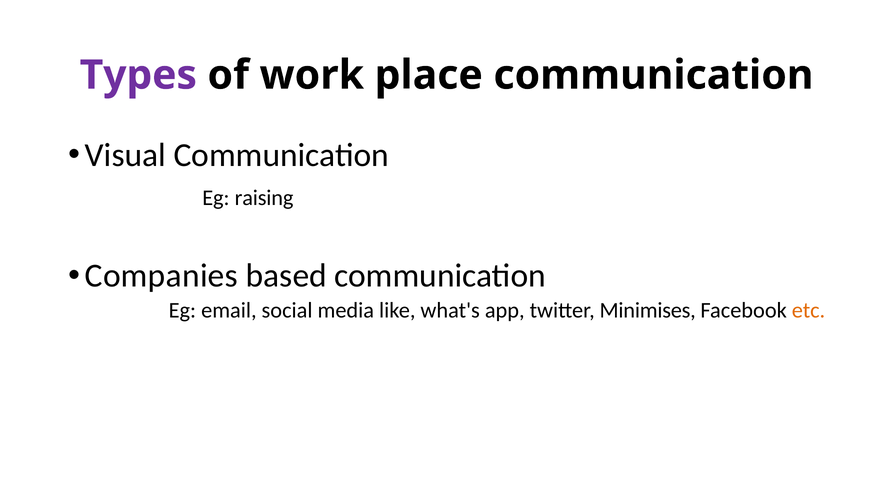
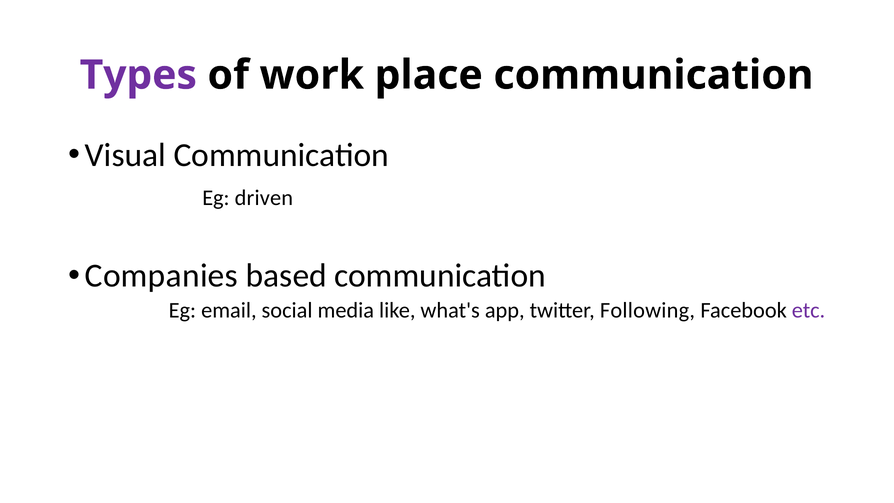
raising: raising -> driven (264, 198)
Minimises: Minimises -> Following (647, 311)
etc colour: orange -> purple (809, 311)
